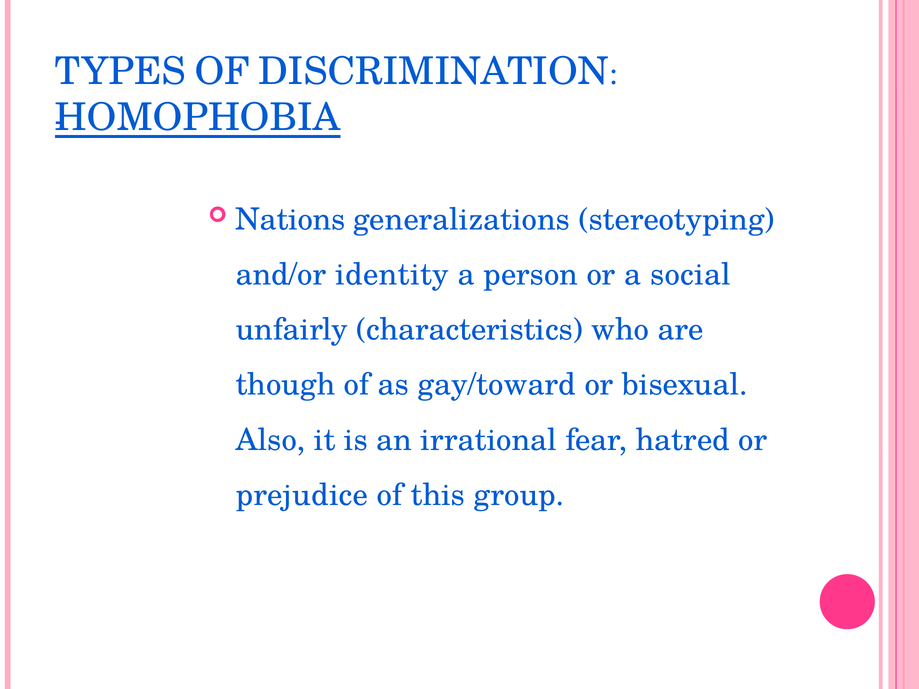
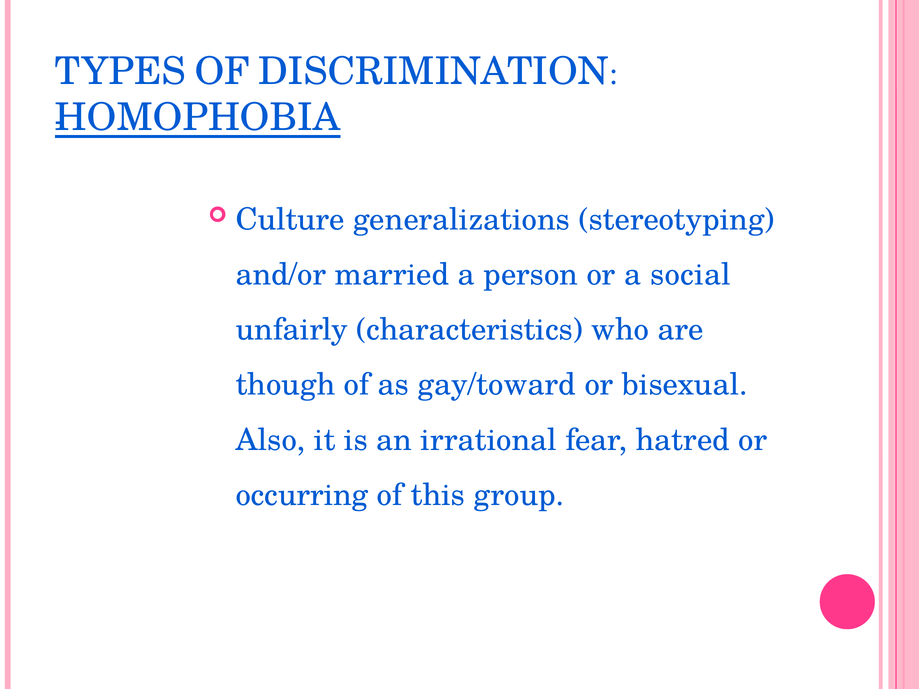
Nations: Nations -> Culture (290, 220)
identity: identity -> married (392, 275)
prejudice: prejudice -> occurring (302, 495)
